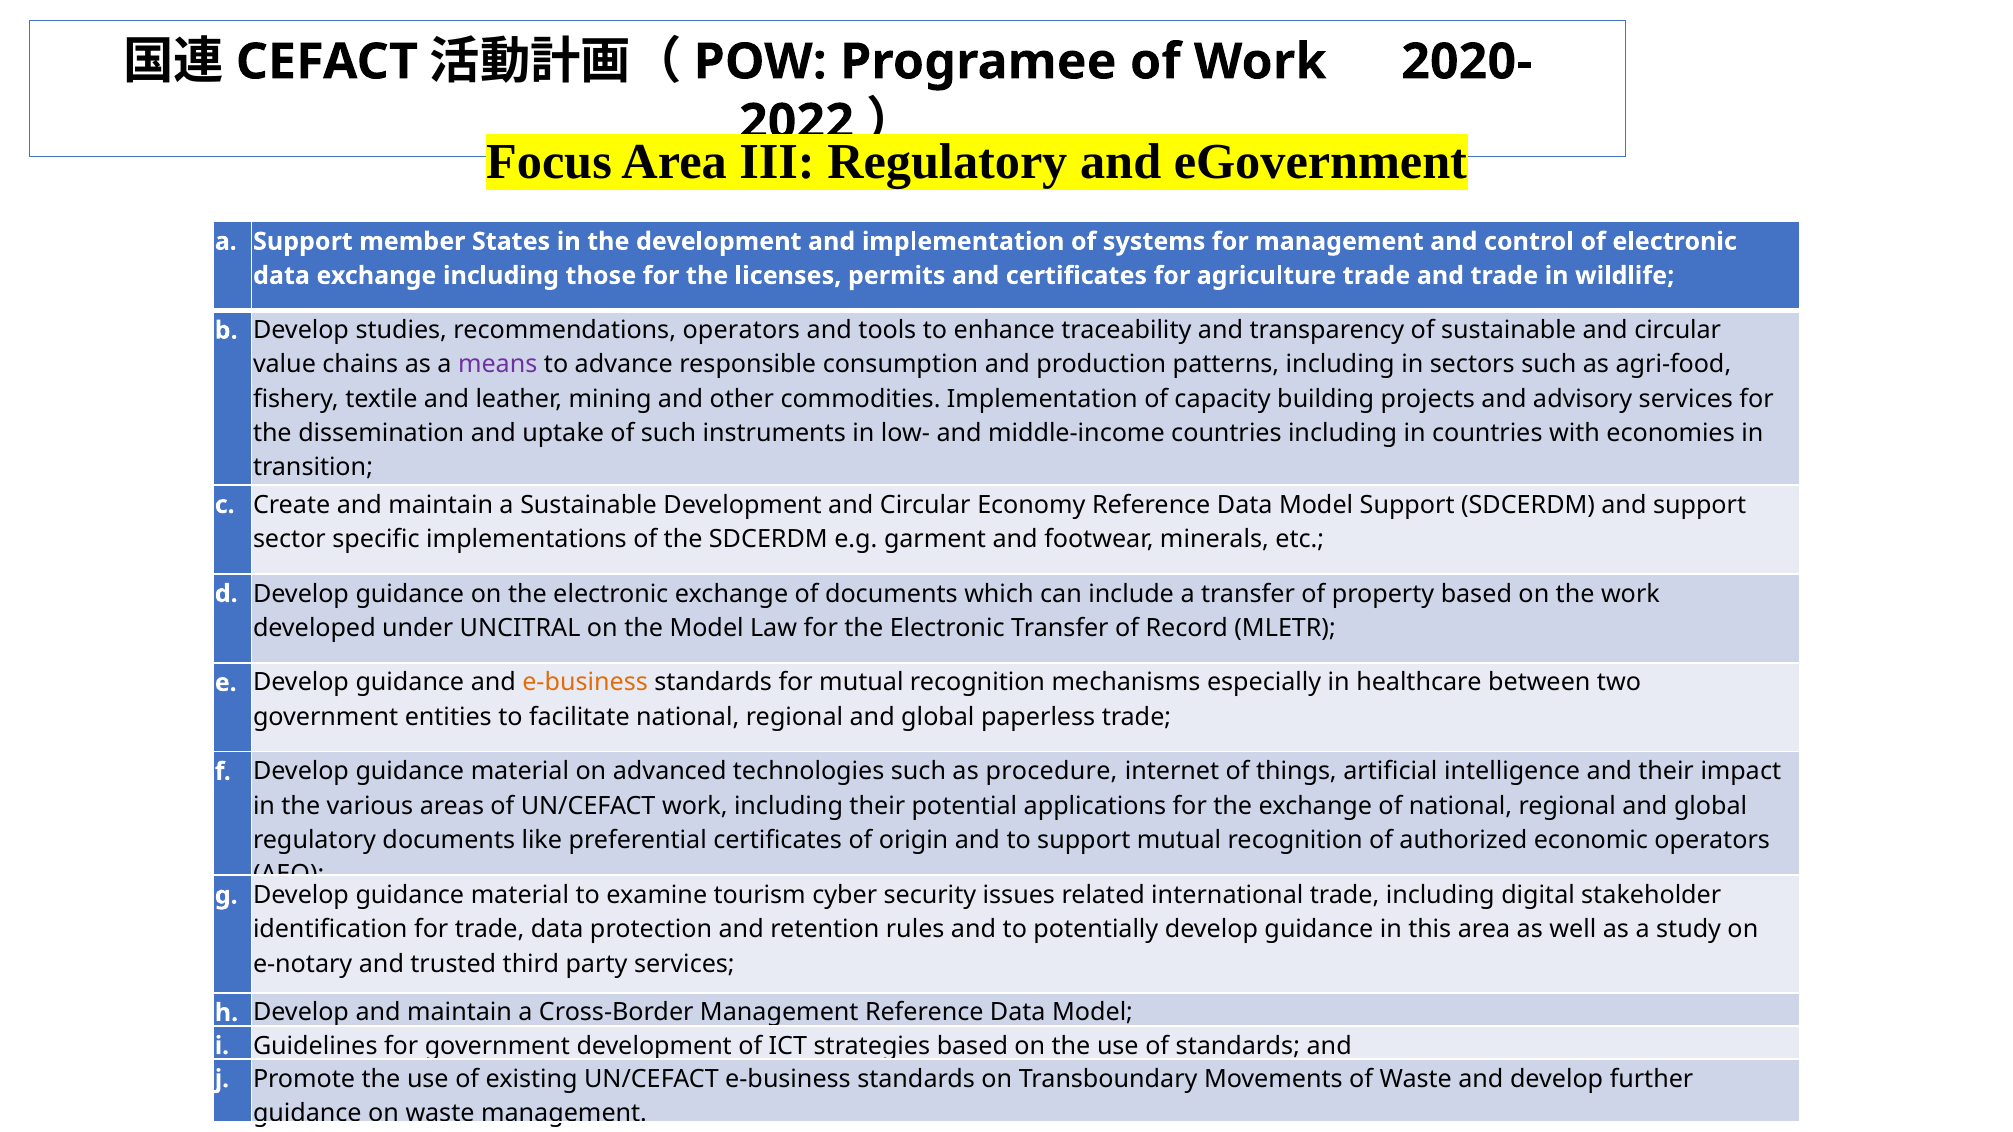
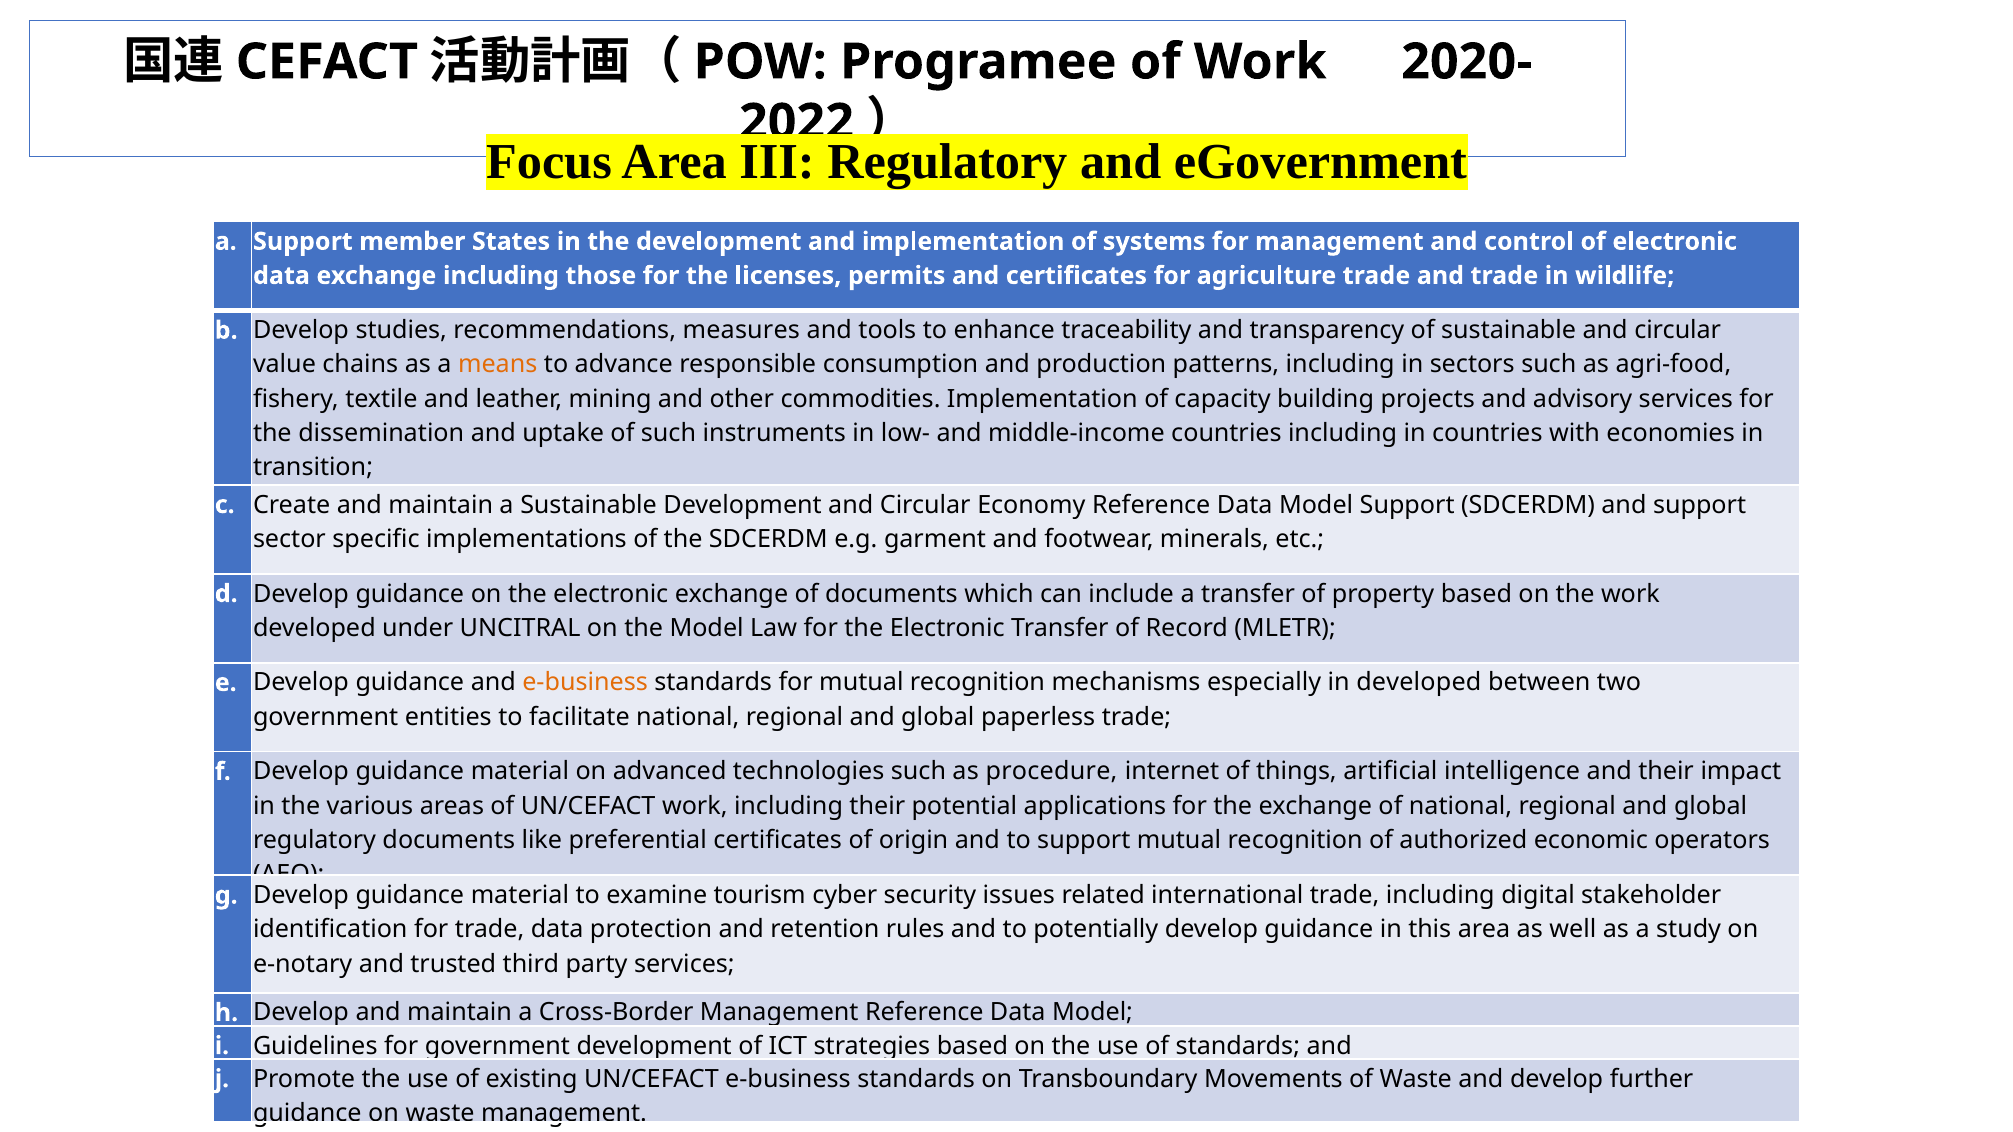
recommendations operators: operators -> measures (741, 331)
means colour: purple -> orange (498, 365)
in healthcare: healthcare -> developed (1419, 683)
